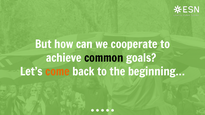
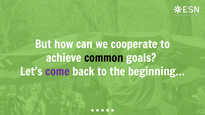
come colour: orange -> purple (57, 72)
